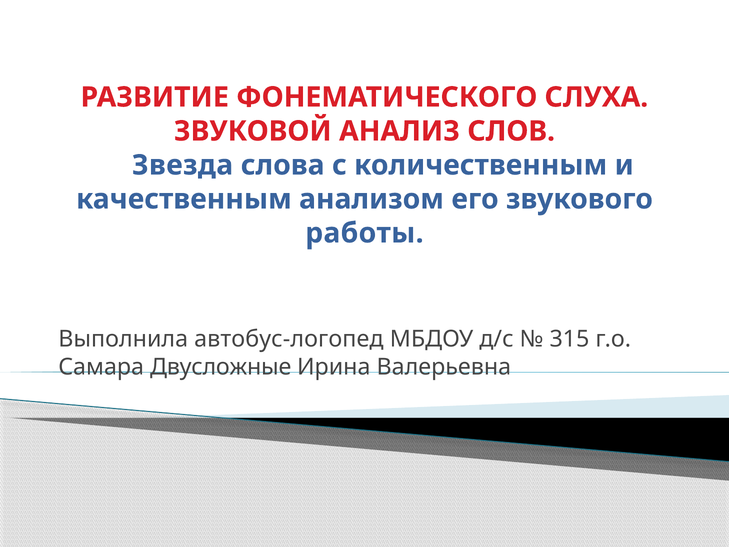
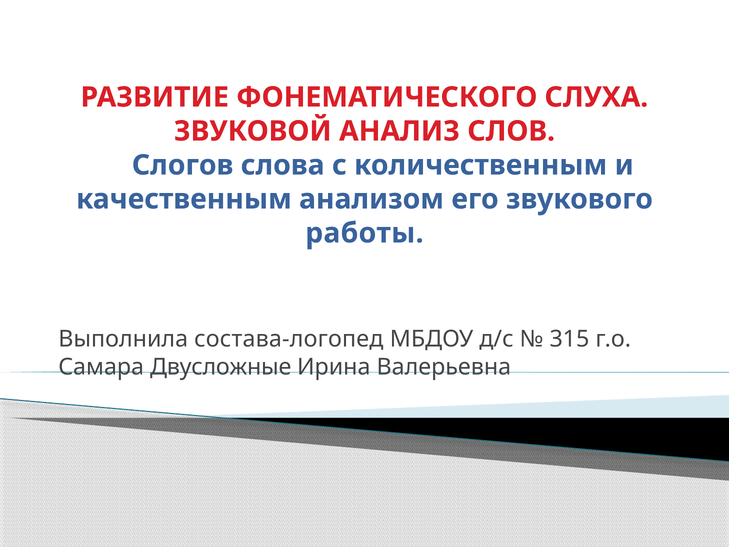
Звезда: Звезда -> Слогов (183, 165)
автобус-логопед: автобус-логопед -> состава-логопед (289, 339)
